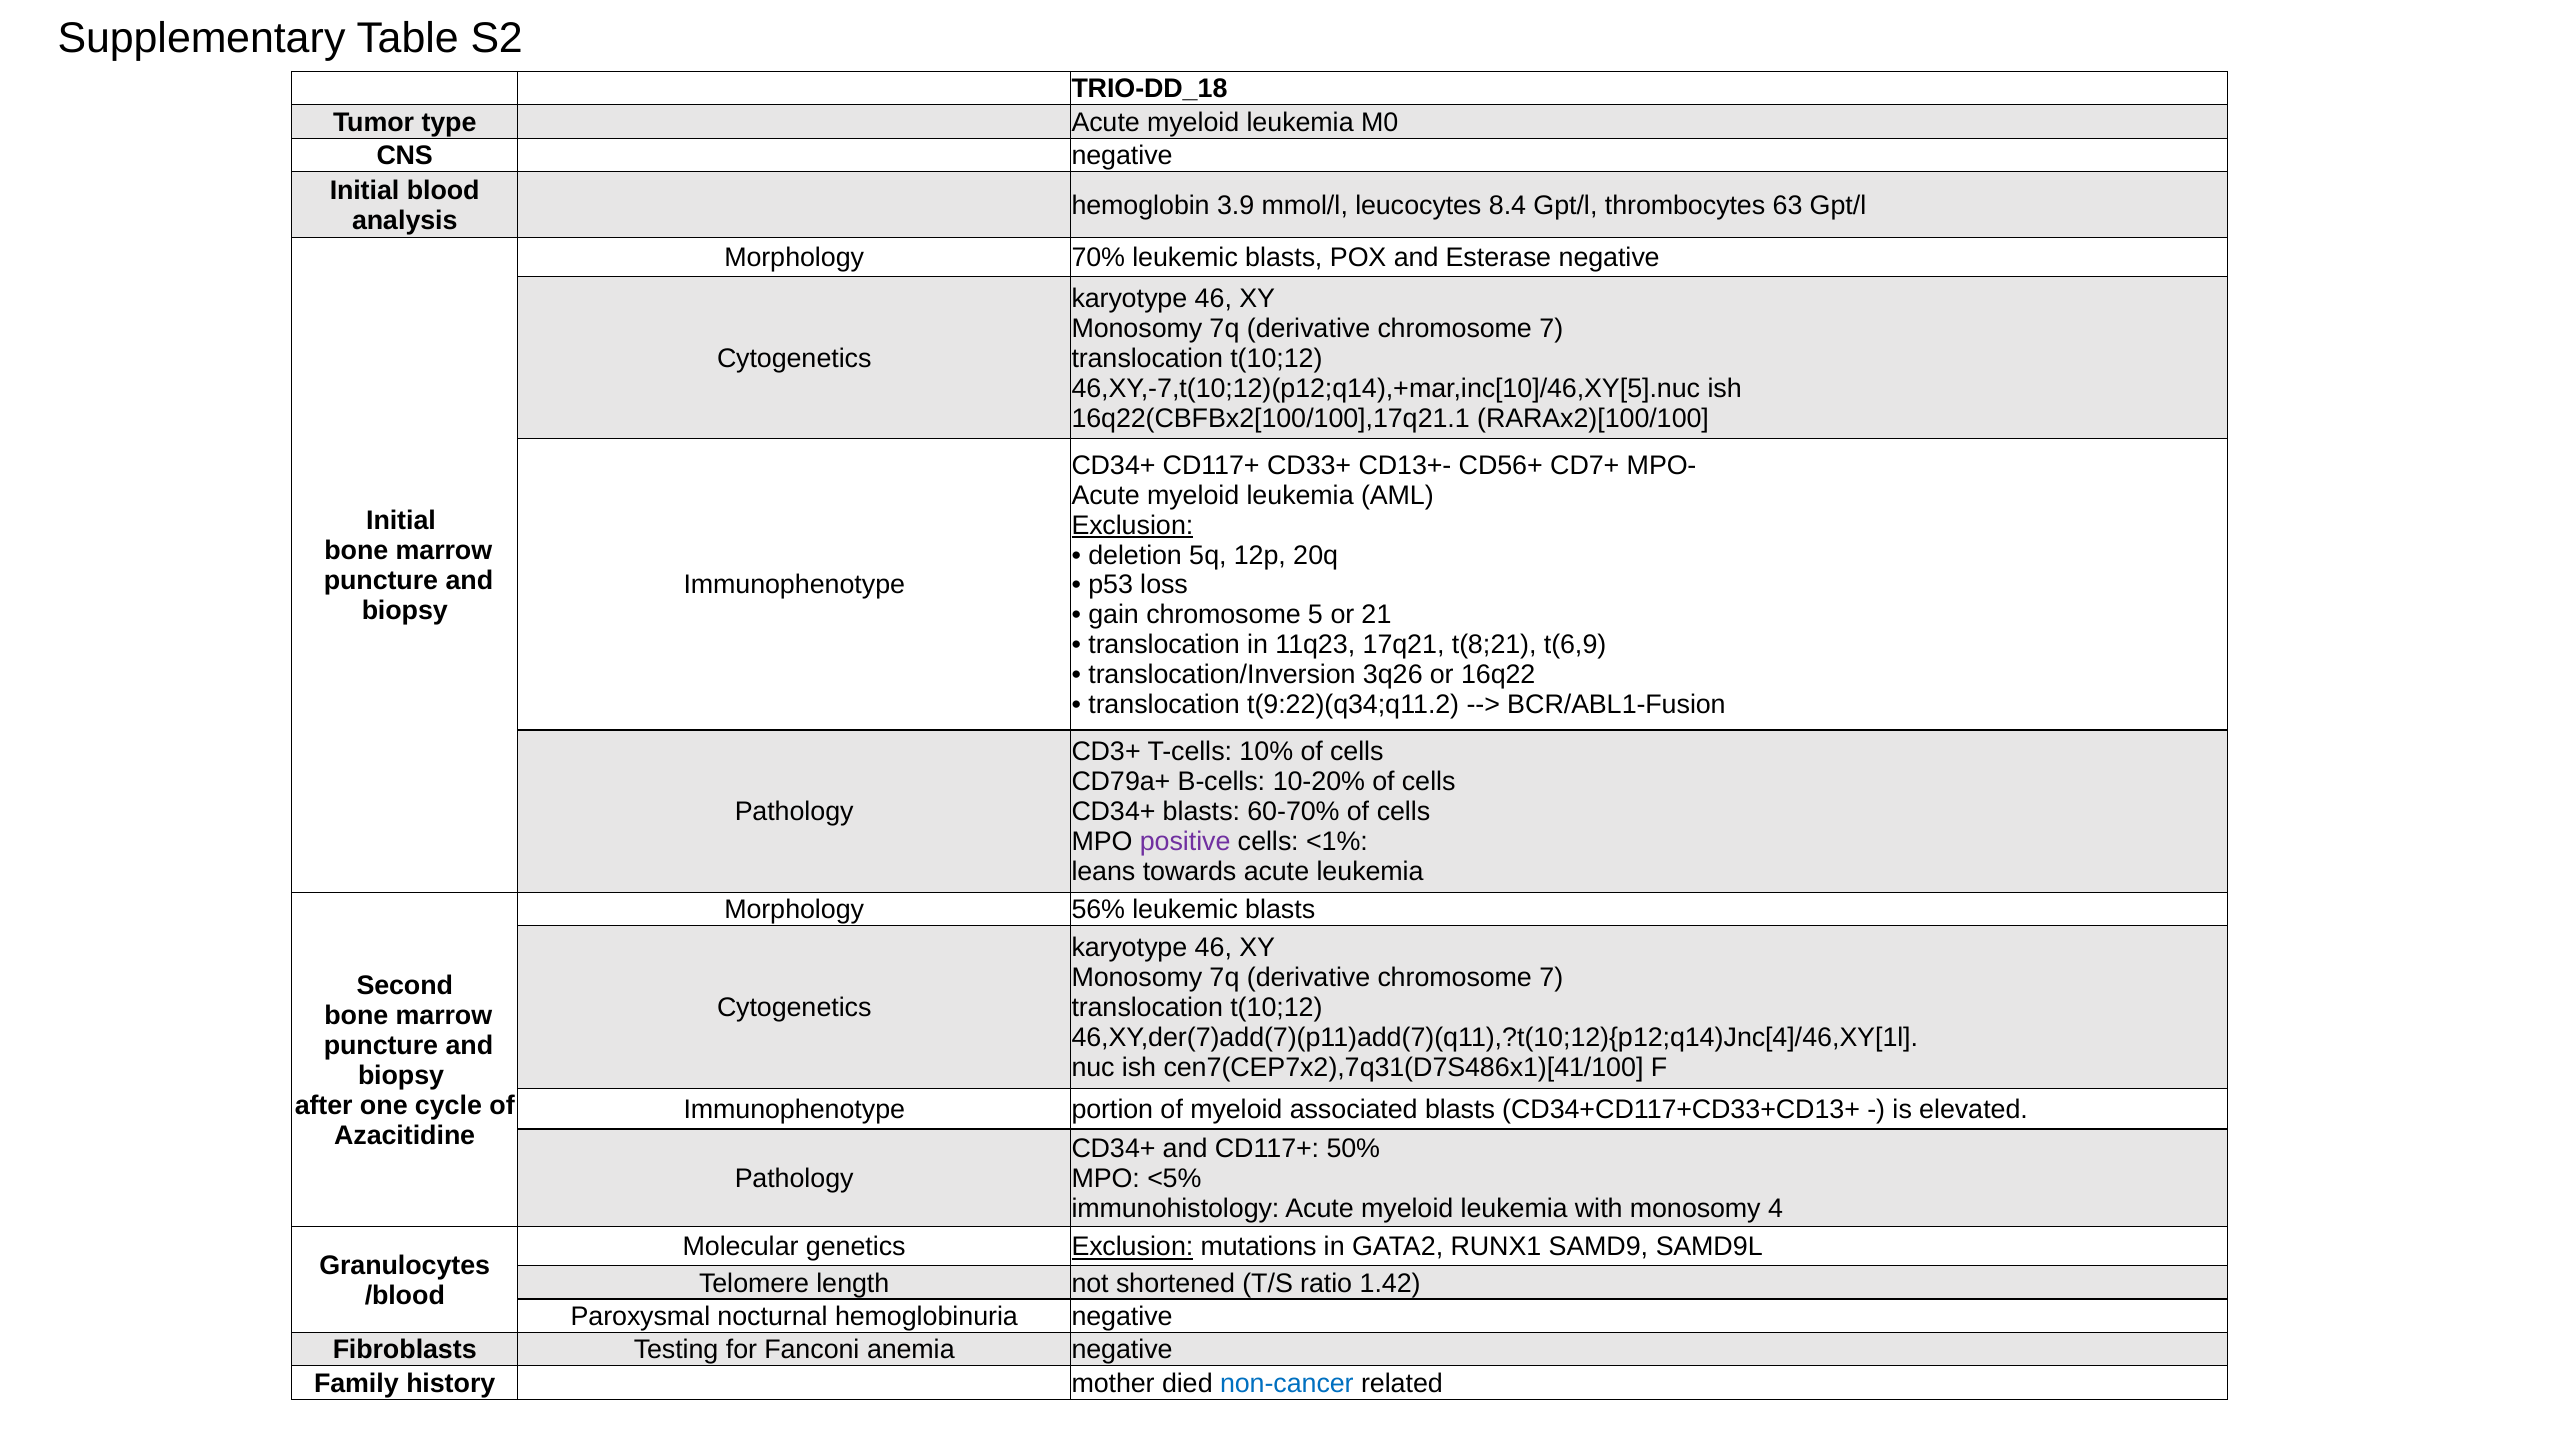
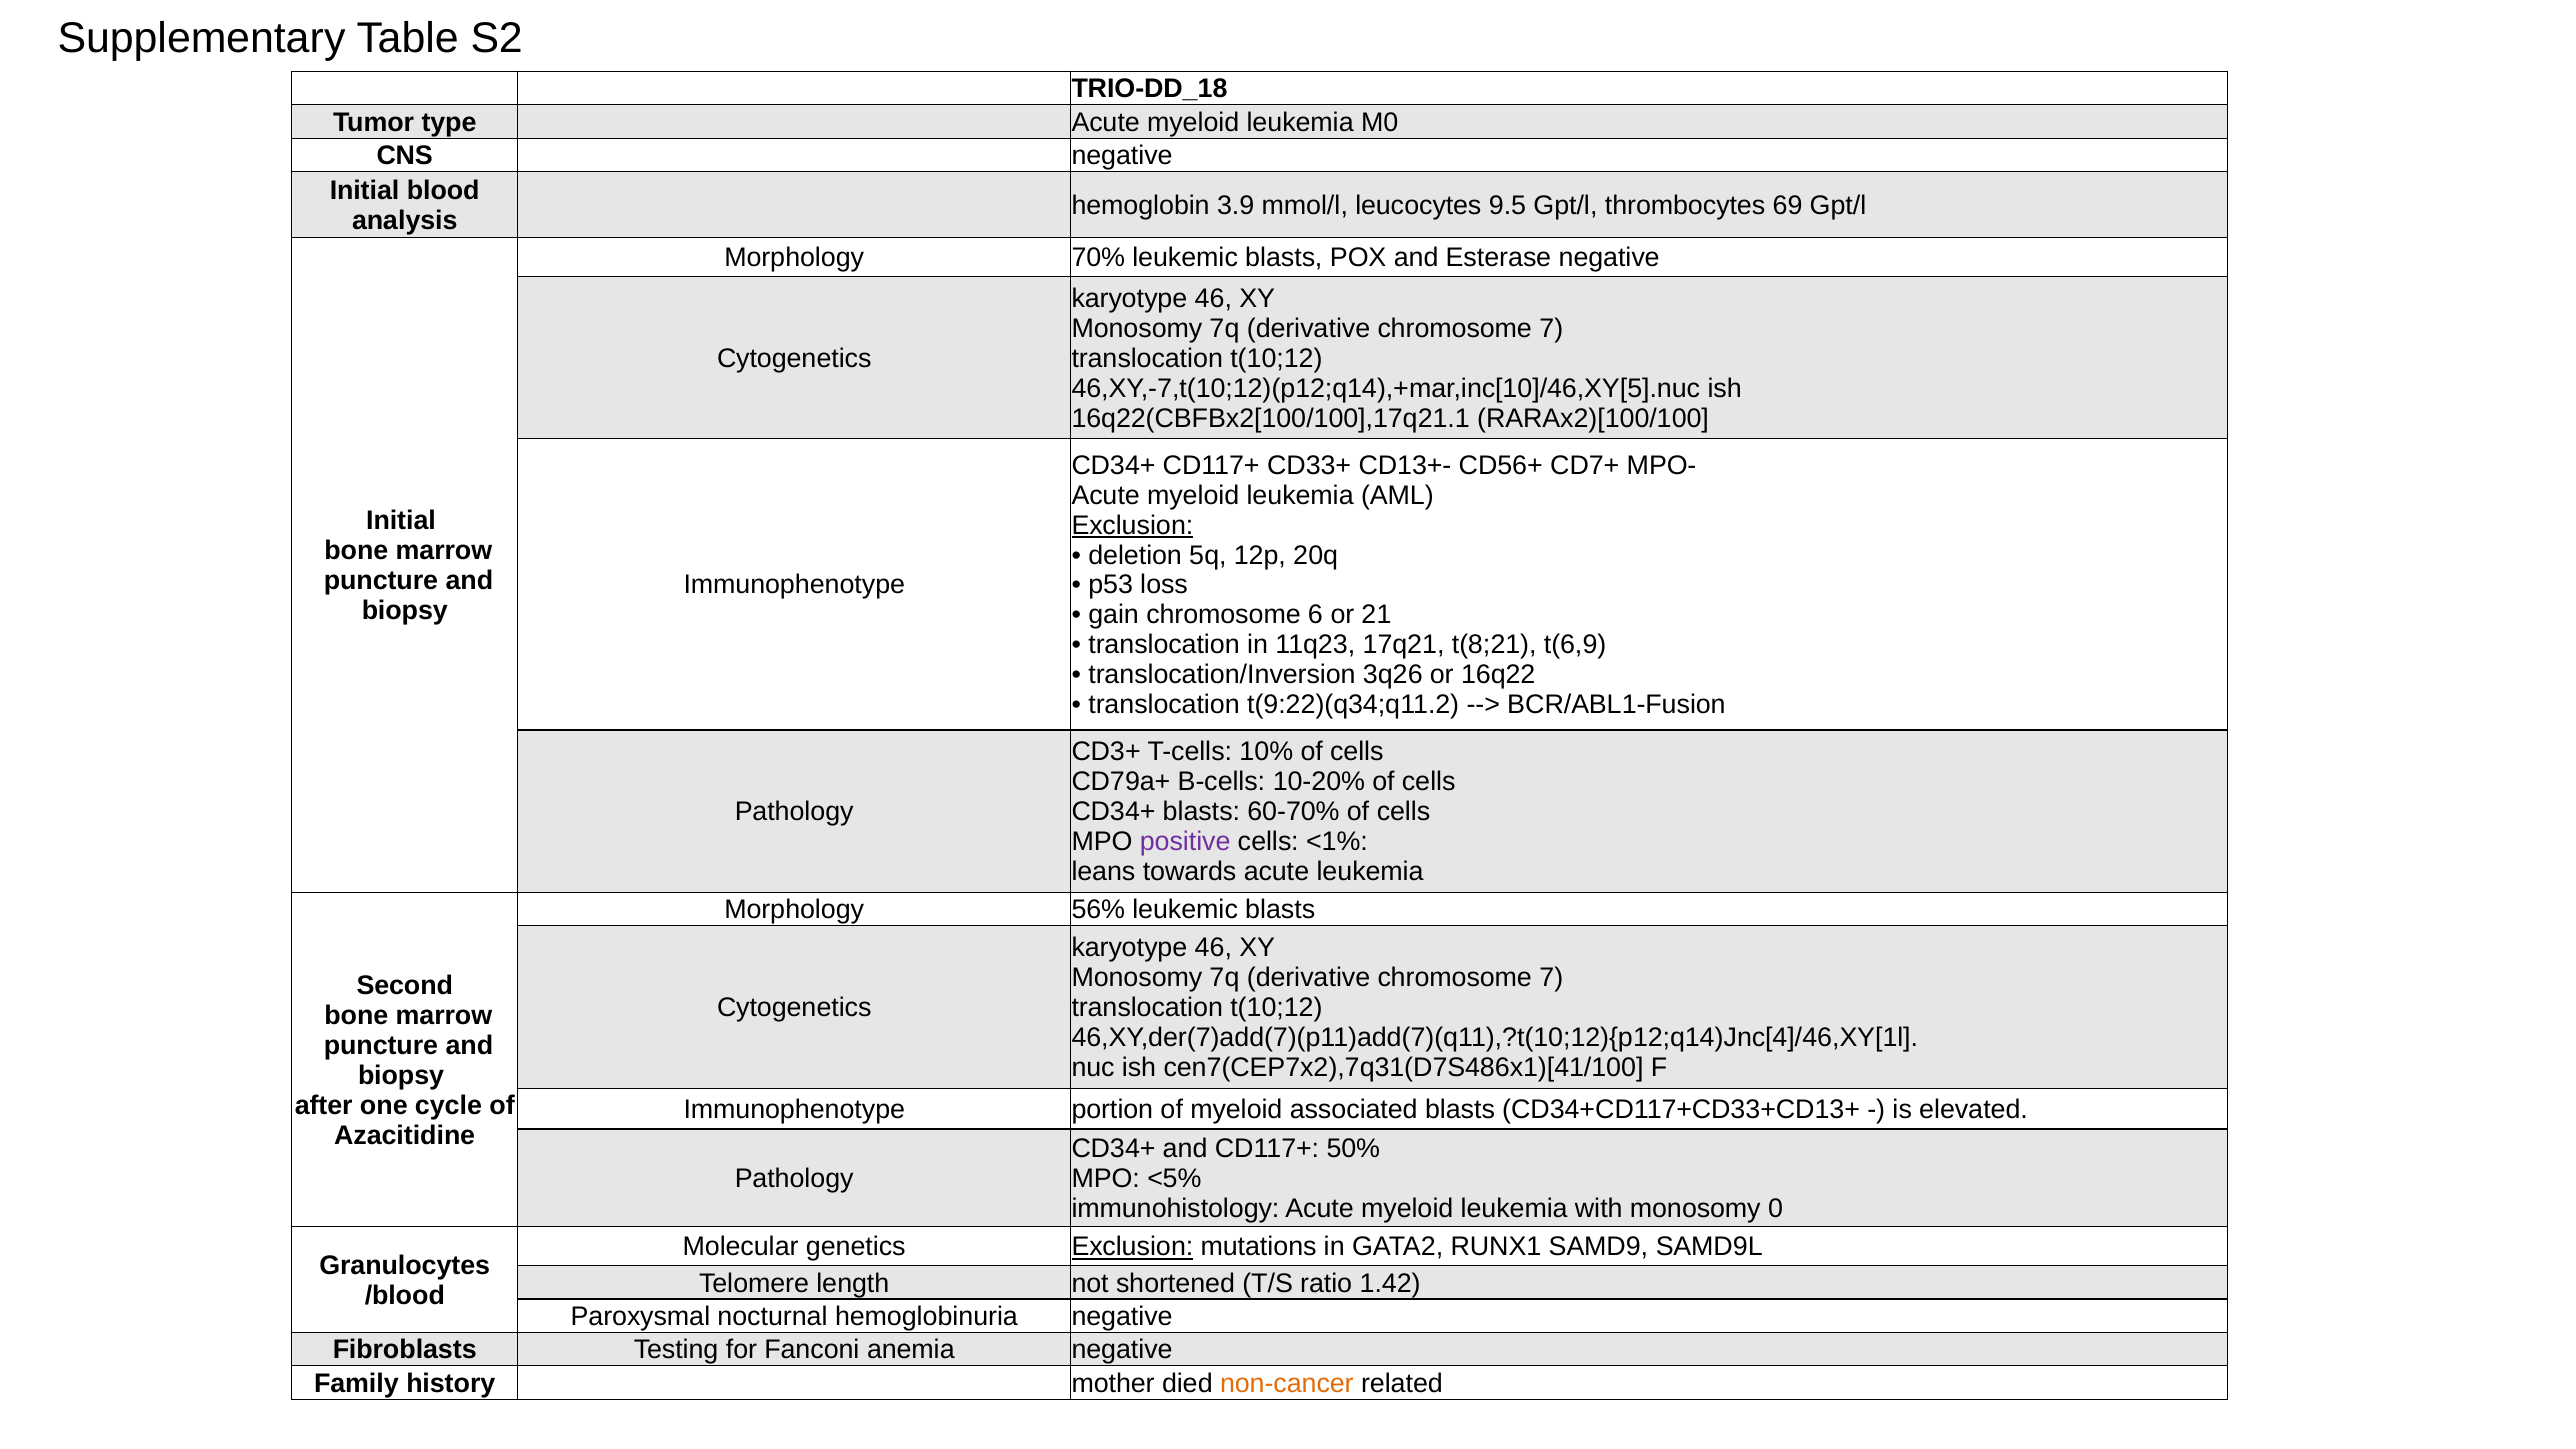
8.4: 8.4 -> 9.5 (1508, 205)
63: 63 -> 69 (1788, 205)
5: 5 -> 6 (1315, 615)
4: 4 -> 0 (1776, 1209)
non-cancer colour: blue -> orange (1287, 1383)
